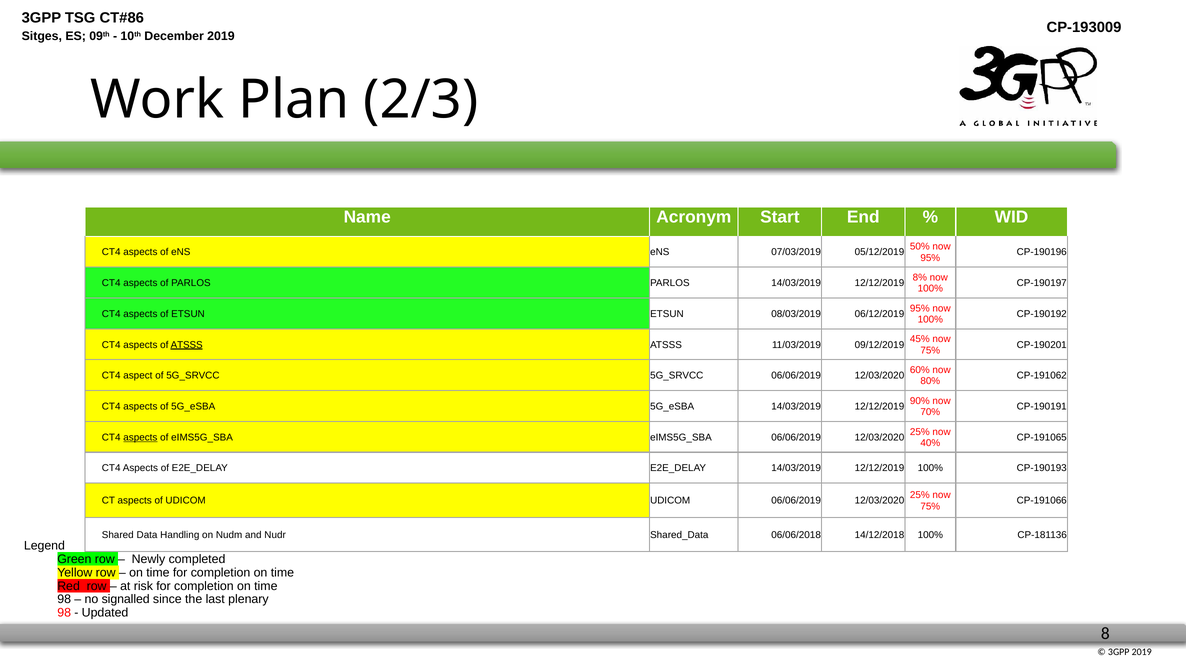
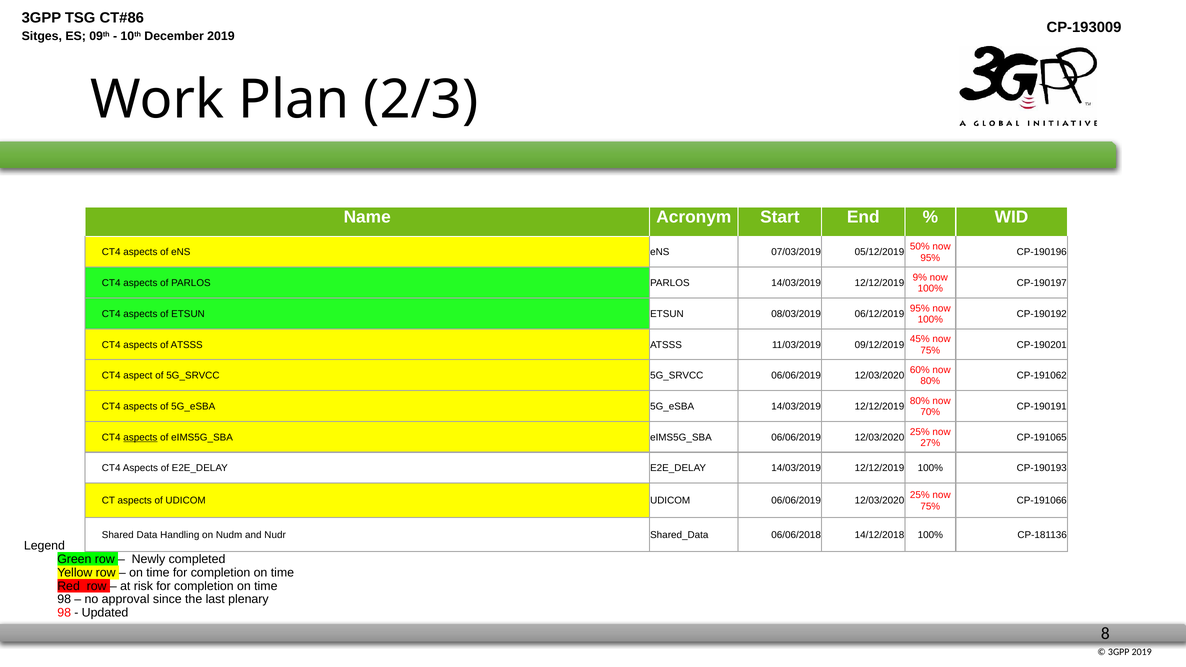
8%: 8% -> 9% (920, 278)
ATSSS underline: present -> none (187, 345)
90%: 90% -> 80% (920, 401)
40%: 40% -> 27% (930, 443)
signalled: signalled -> approval (126, 599)
